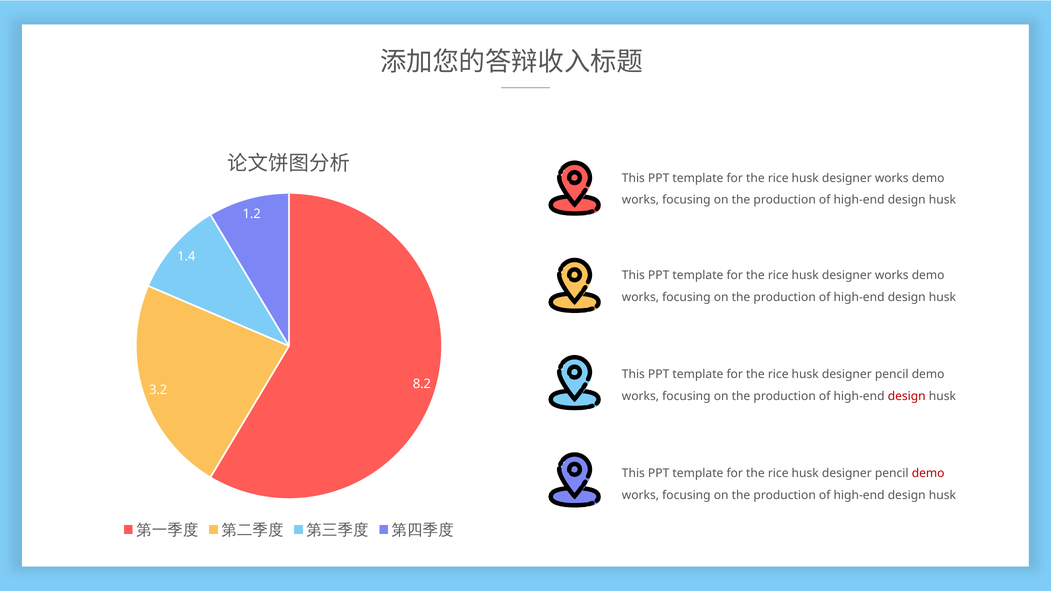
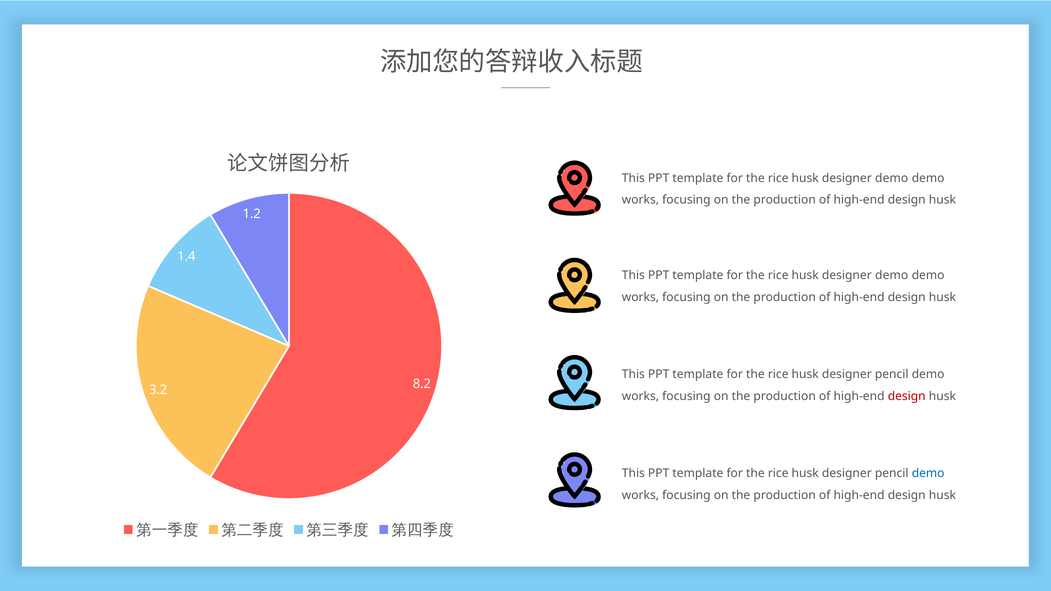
works: works -> demo (892, 178)
works: works -> demo (892, 275)
demo colour: red -> blue (928, 474)
